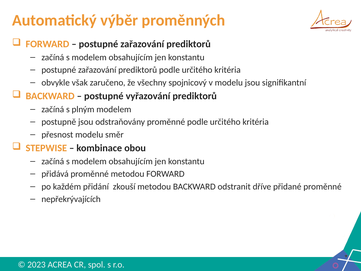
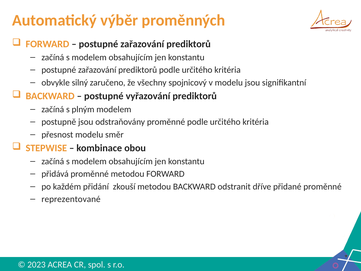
však: však -> silný (80, 83)
nepřekrývajících: nepřekrývajících -> reprezentované (71, 199)
